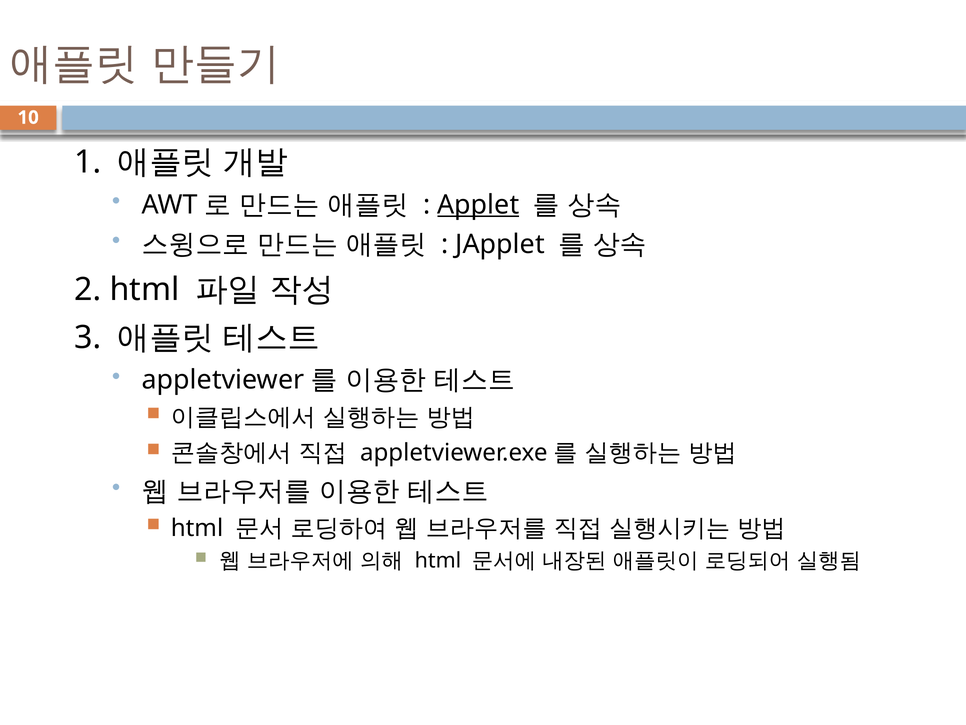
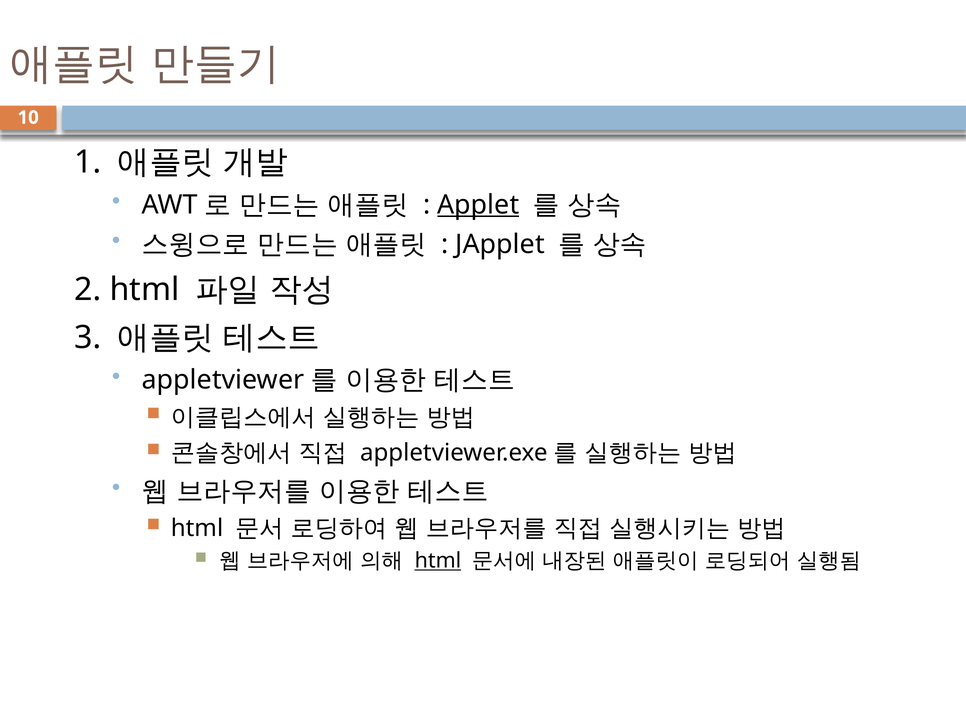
html underline: none -> present (438, 560)
